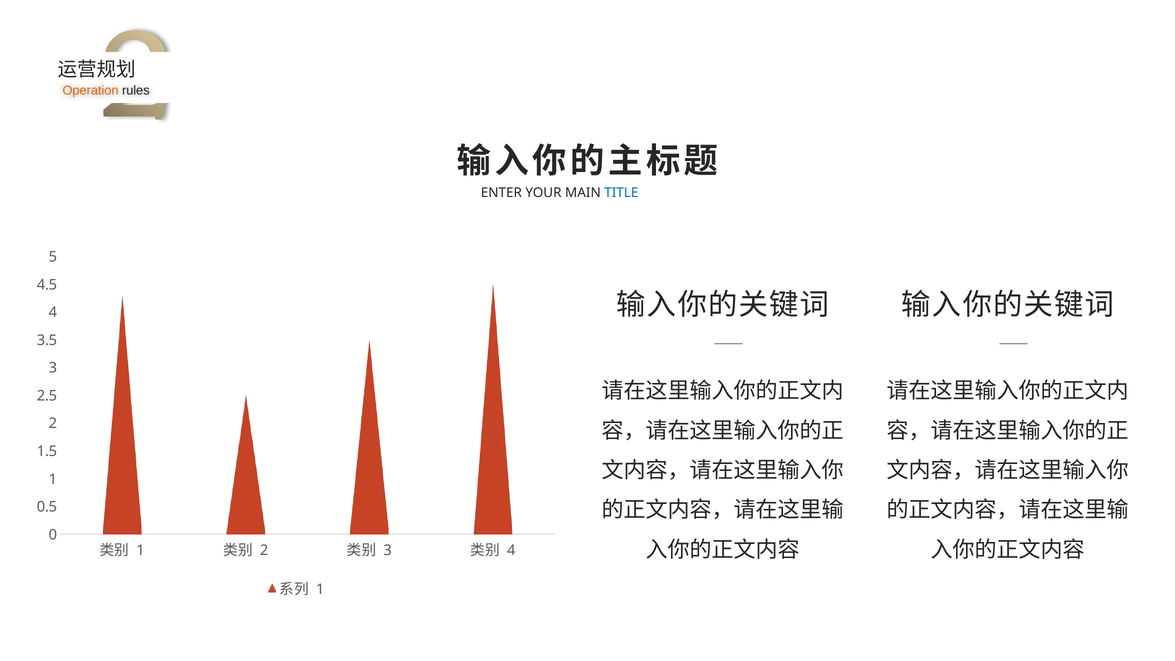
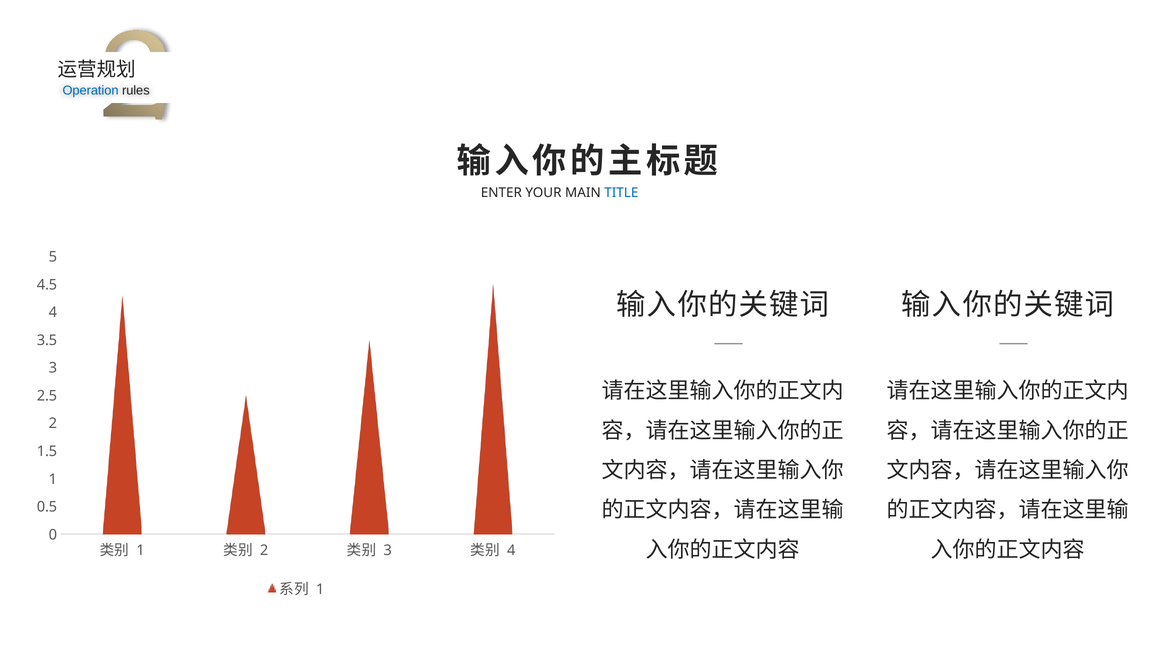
Operation colour: orange -> blue (91, 90)
